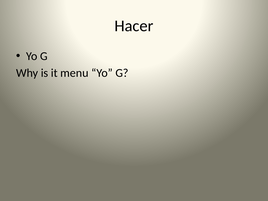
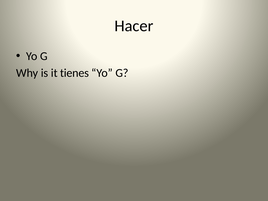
menu: menu -> tienes (75, 73)
